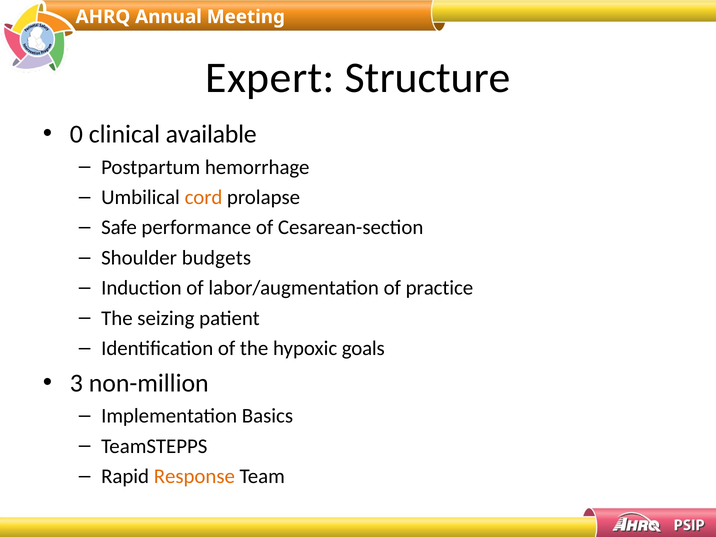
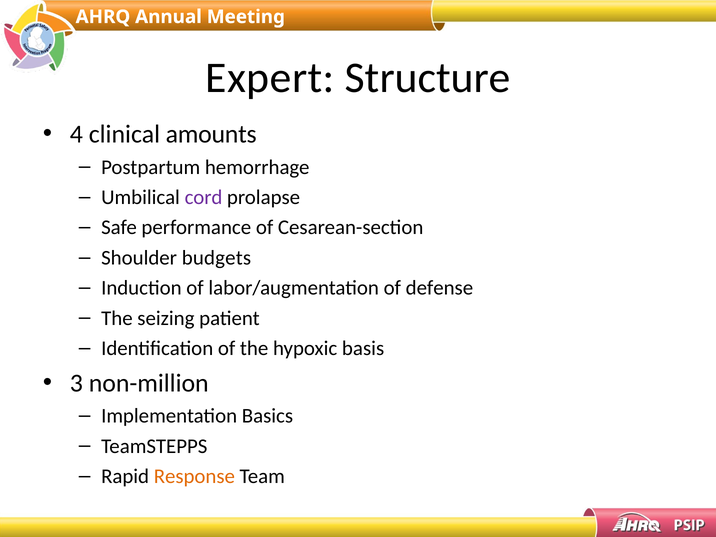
0: 0 -> 4 (76, 134)
available: available -> amounts (211, 134)
cord colour: orange -> purple (204, 197)
practice: practice -> defense (439, 288)
goals: goals -> basis (363, 348)
